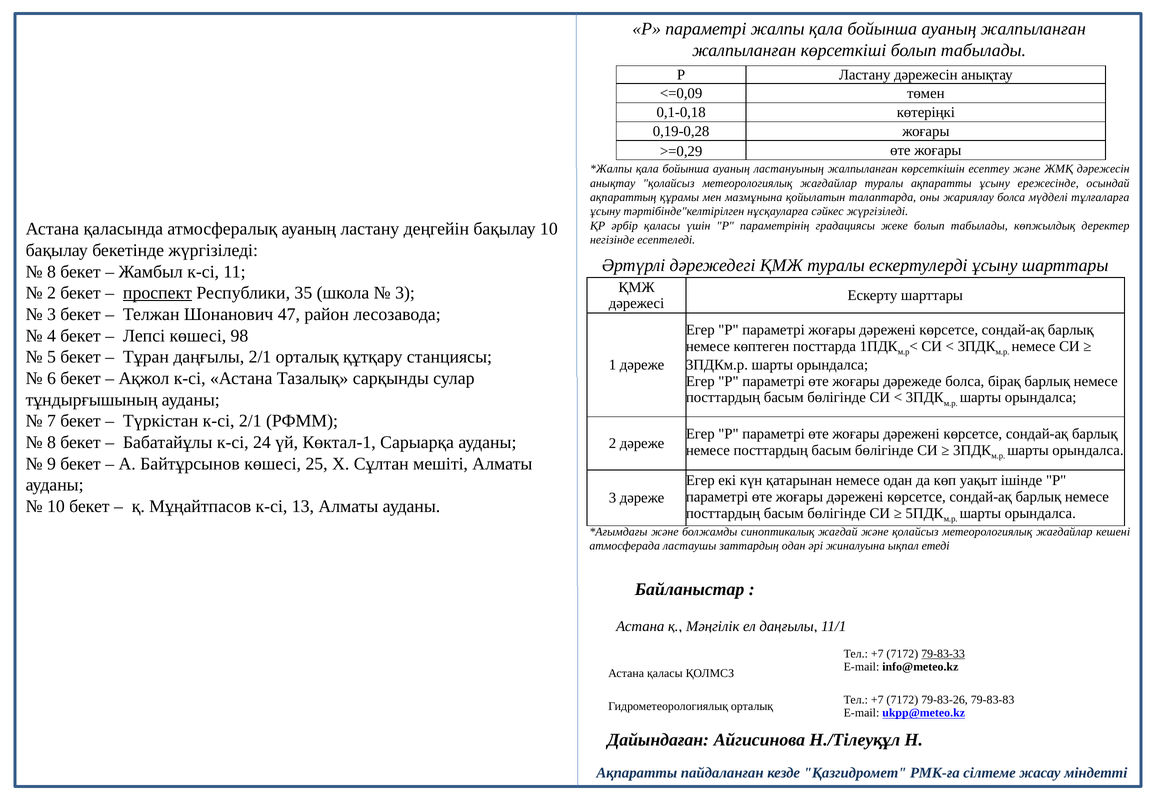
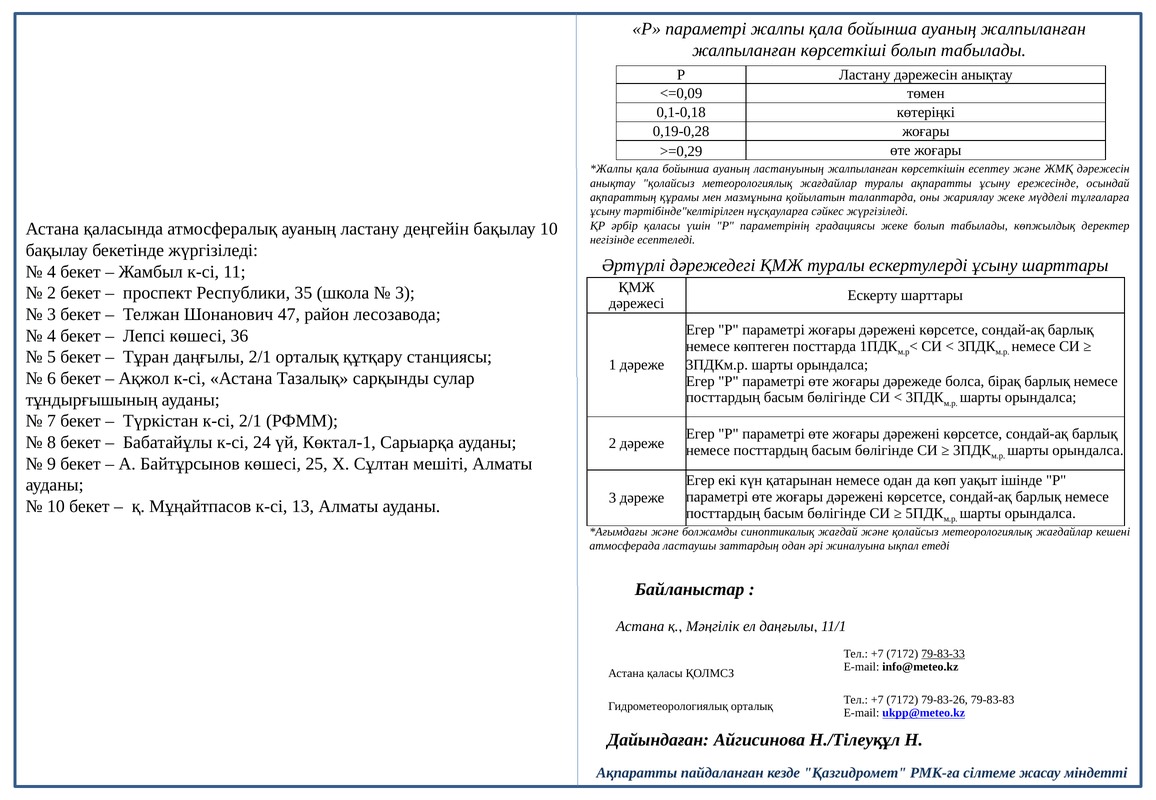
жариялау болса: болса -> жеке (1011, 197)
8: 8 -> 4 (51, 272)
проспект underline: present -> none (157, 293)
98: 98 -> 36 (239, 336)
